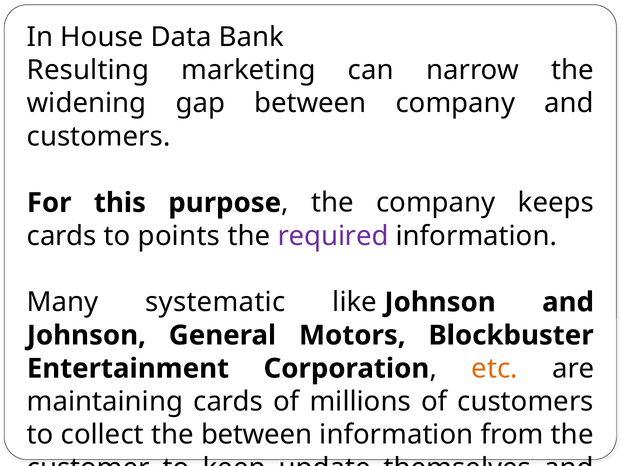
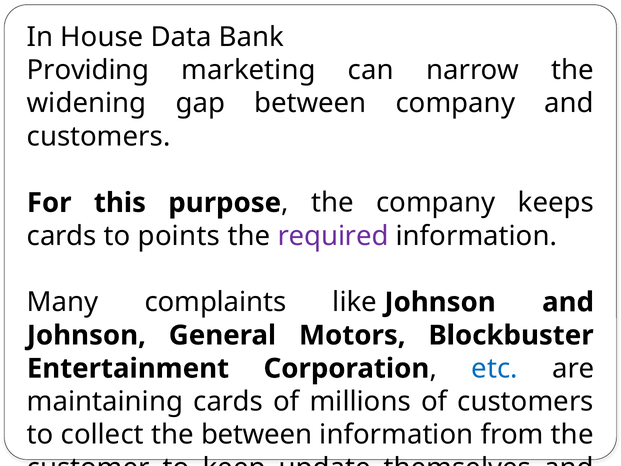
Resulting: Resulting -> Providing (88, 70)
systematic: systematic -> complaints (216, 302)
etc colour: orange -> blue (495, 368)
